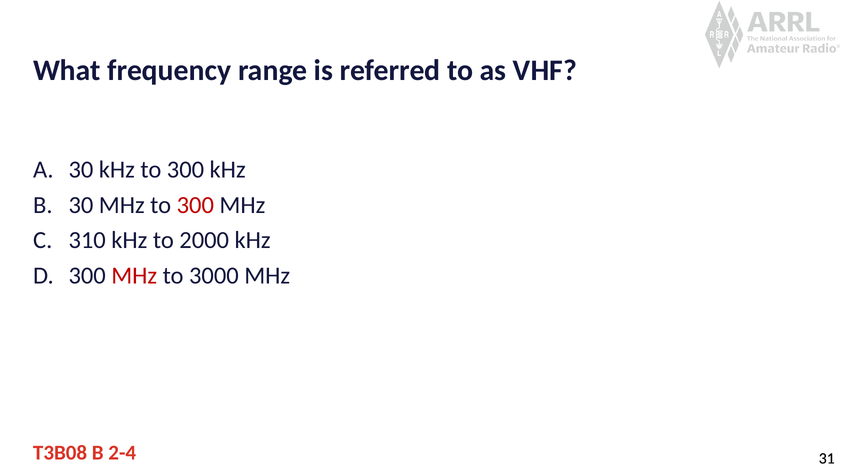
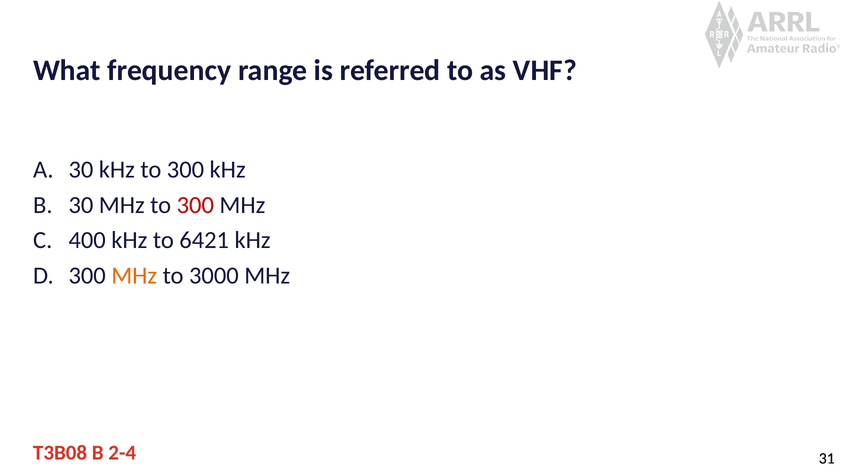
310: 310 -> 400 (87, 240)
2000: 2000 -> 6421 (204, 240)
MHz colour: red -> orange (134, 276)
